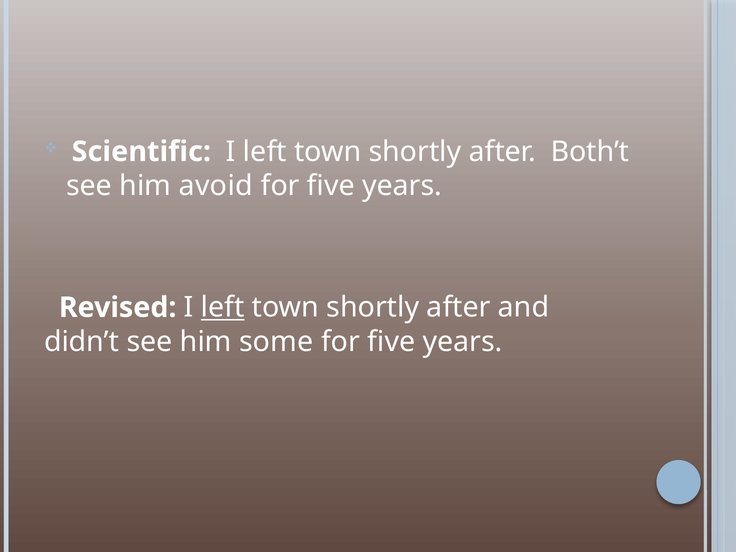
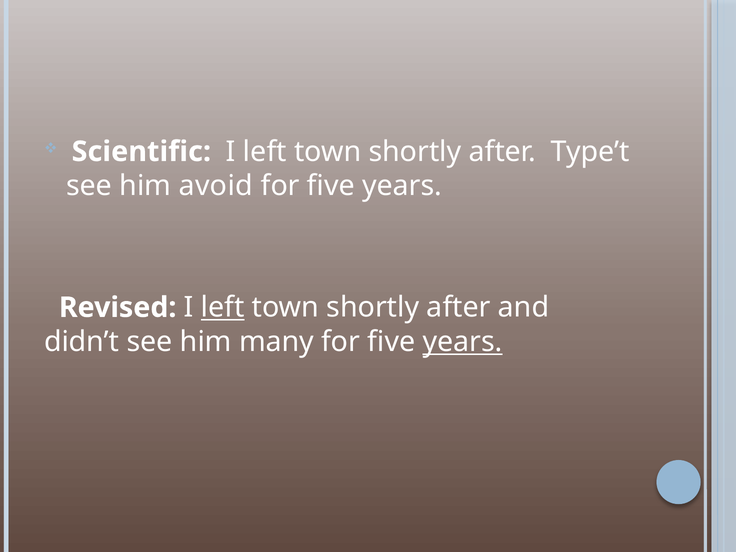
Both’t: Both’t -> Type’t (590, 152)
some: some -> many (276, 342)
years underline: none -> present (463, 342)
